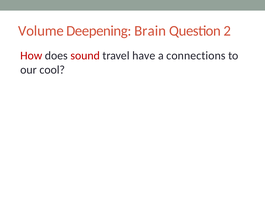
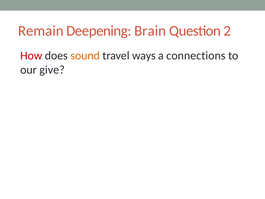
Volume: Volume -> Remain (41, 31)
sound colour: red -> orange (85, 56)
have: have -> ways (144, 56)
cool: cool -> give (52, 70)
